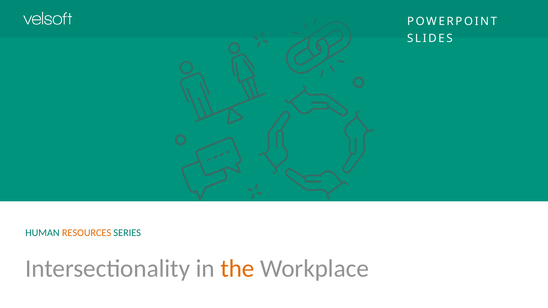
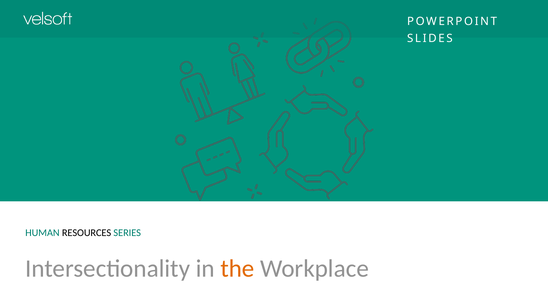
RESOURCES colour: orange -> black (87, 233)
